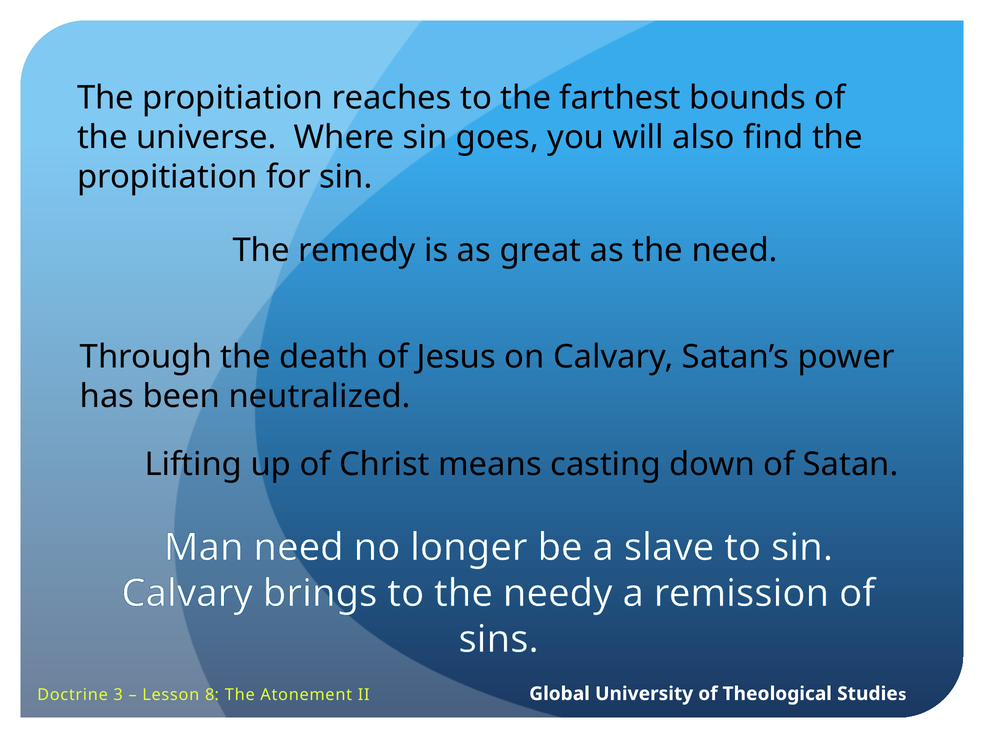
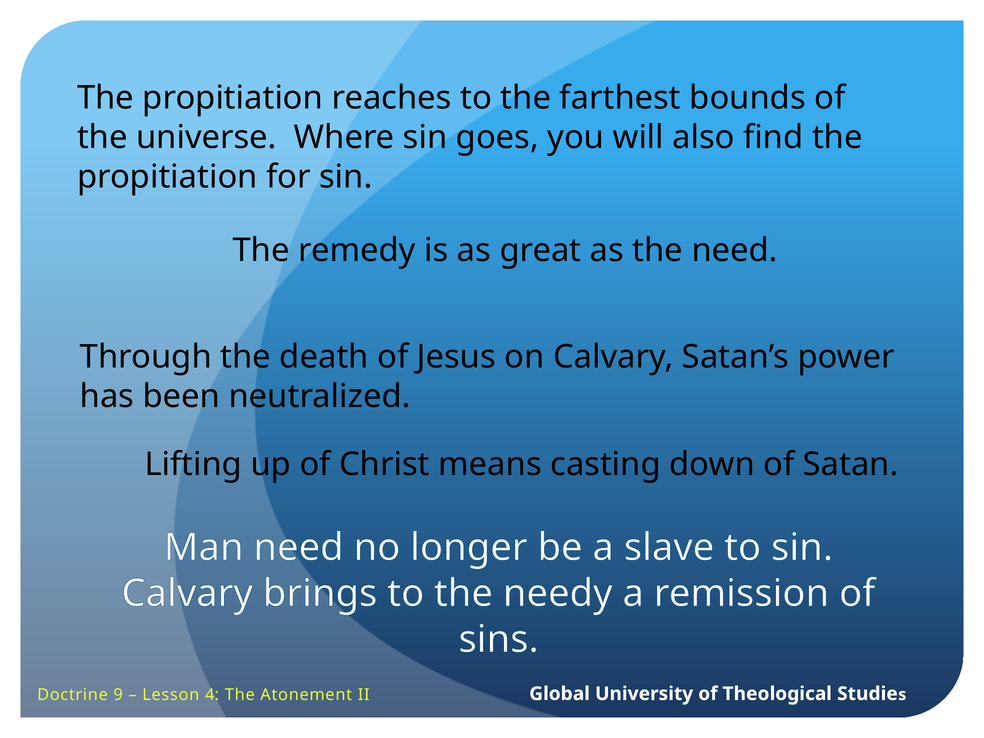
3: 3 -> 9 (118, 695)
8: 8 -> 4 (212, 695)
